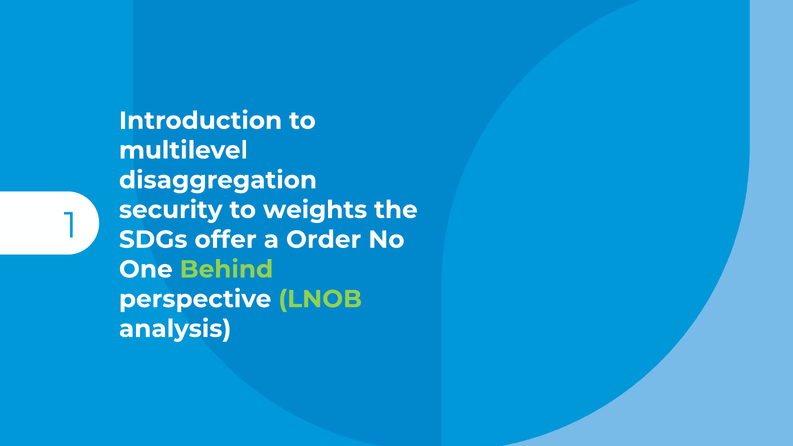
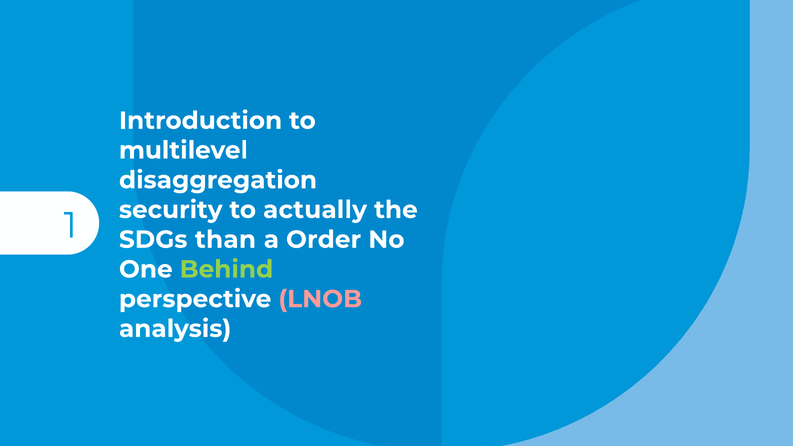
weights: weights -> actually (315, 210)
offer: offer -> than (225, 240)
LNOB colour: light green -> pink (320, 299)
